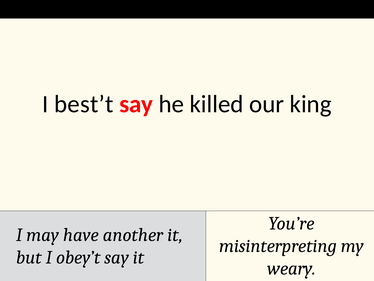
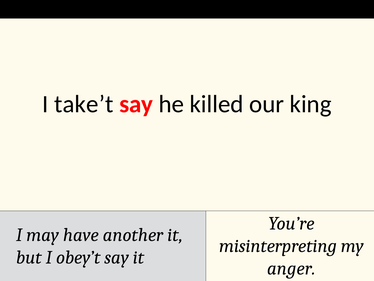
best’t: best’t -> take’t (84, 104)
weary: weary -> anger (291, 268)
